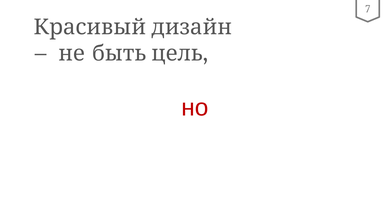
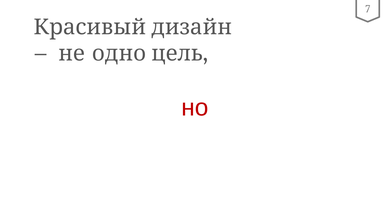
быть: быть -> одно (119, 54)
